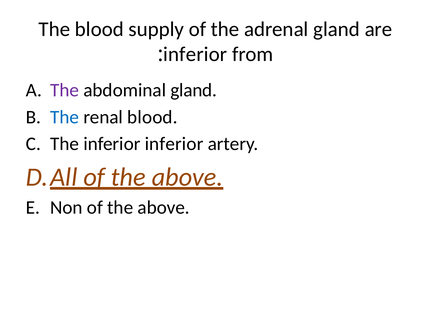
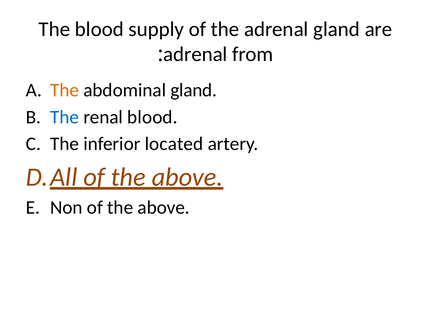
inferior: inferior -> adrenal (195, 54)
The colour: purple -> orange (65, 90)
inferior inferior: inferior -> located (174, 144)
